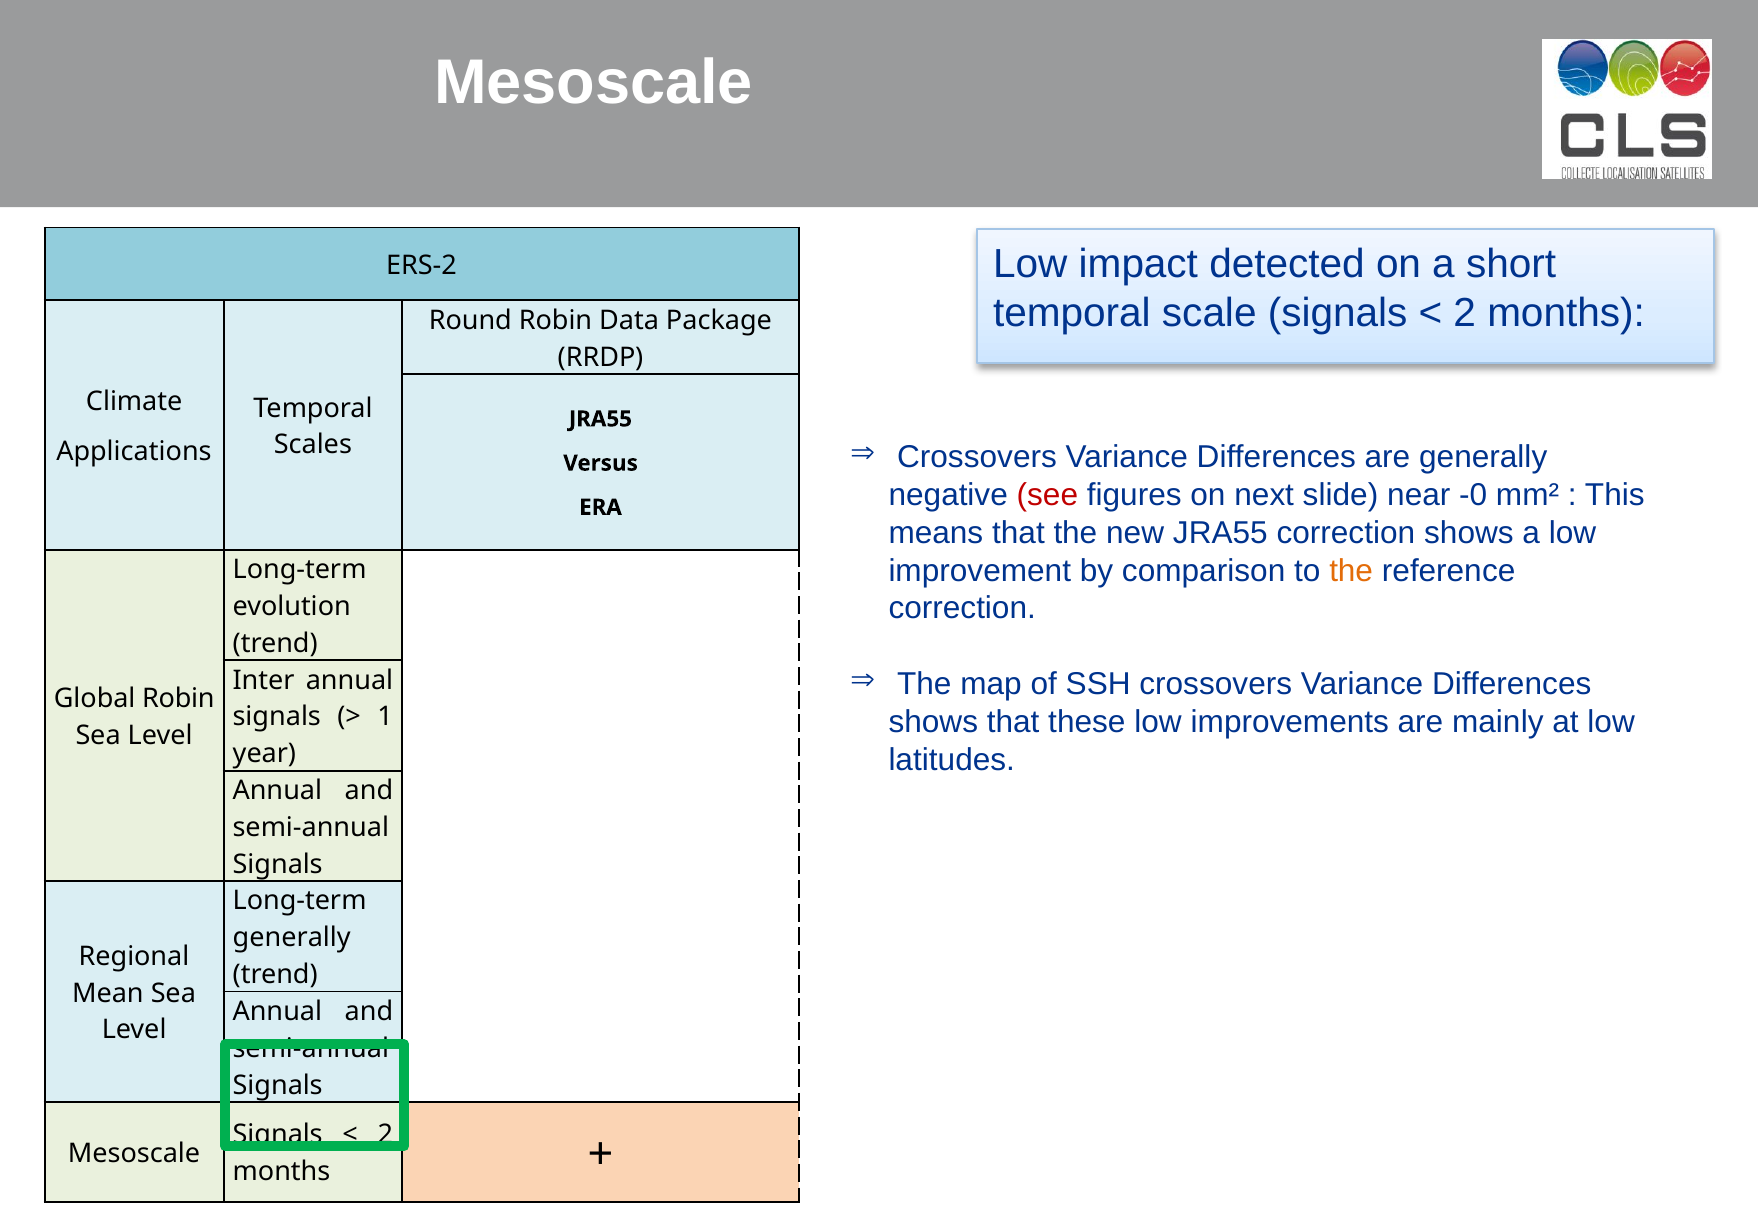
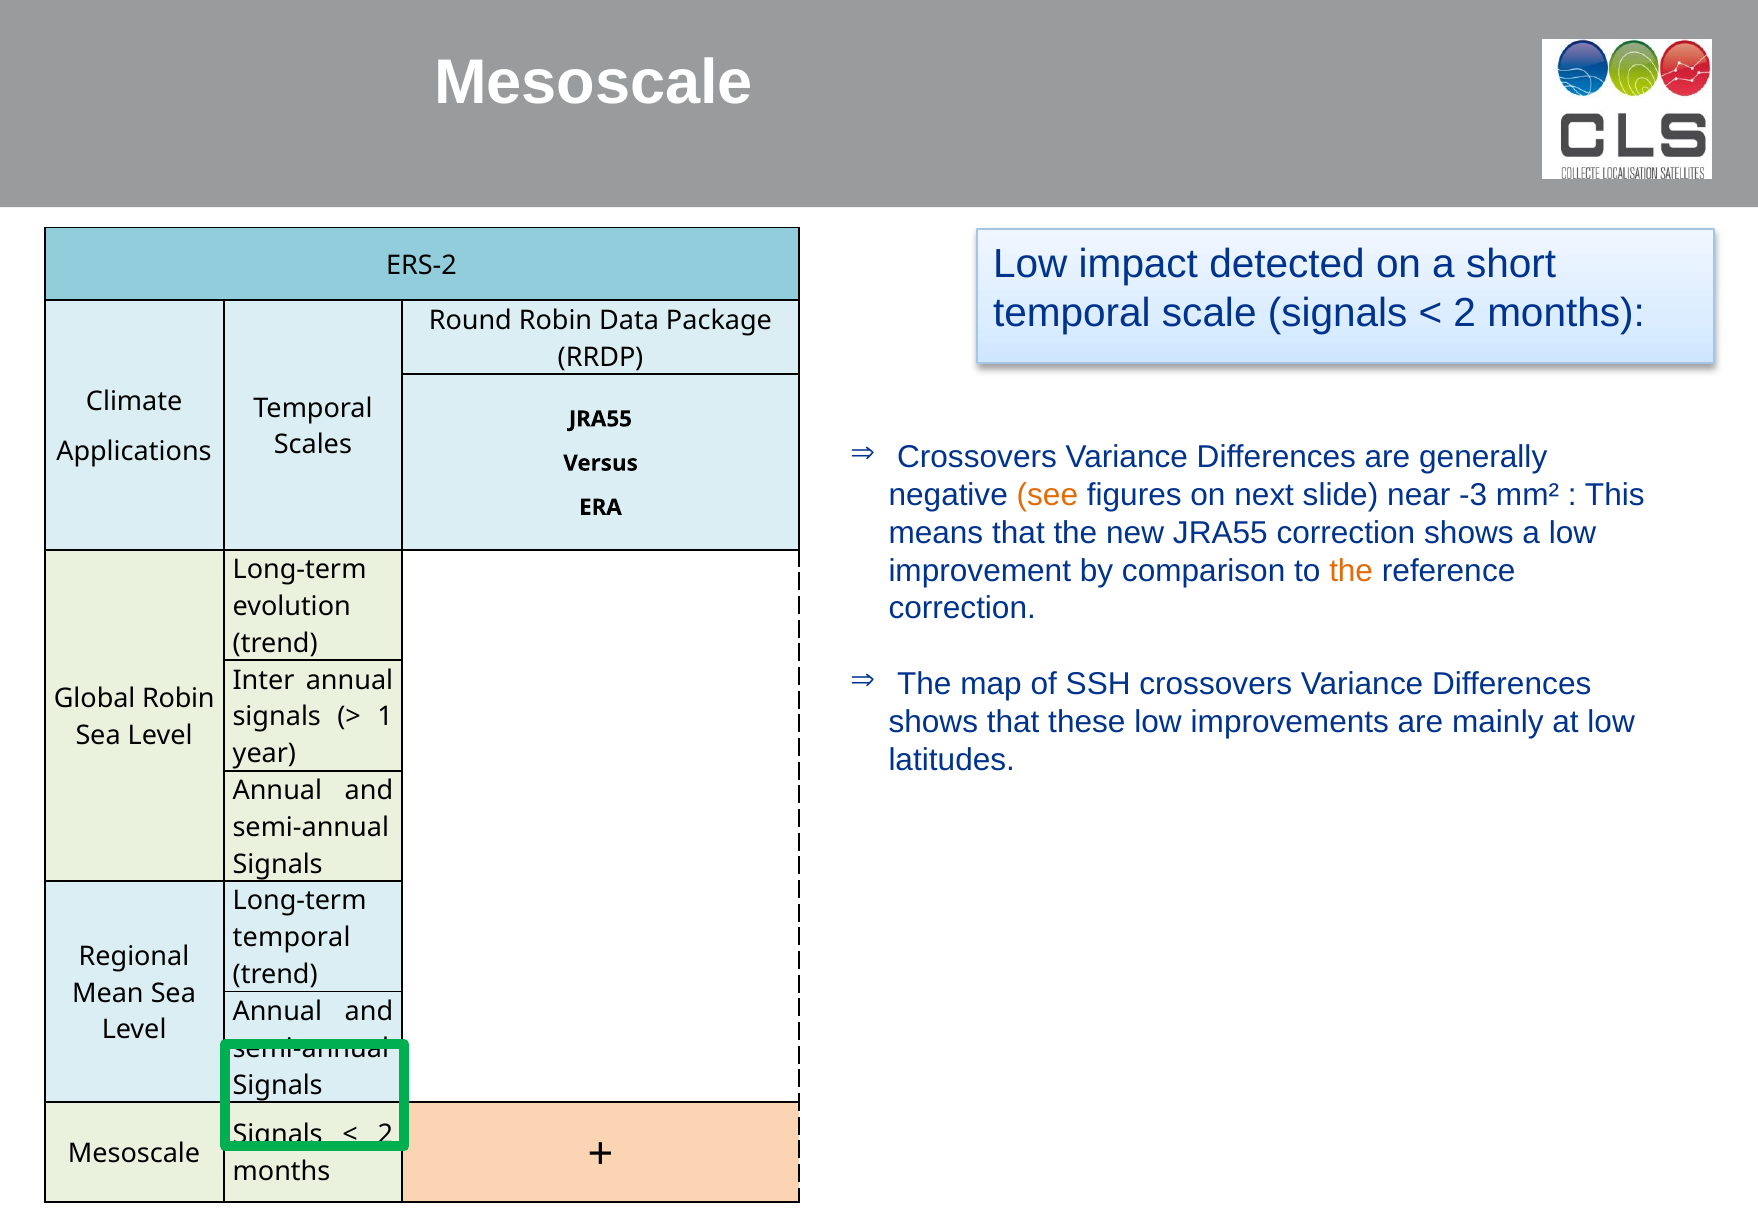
see colour: red -> orange (1047, 495)
-0: -0 -> -3 (1473, 495)
generally: generally -> temporal (292, 938)
